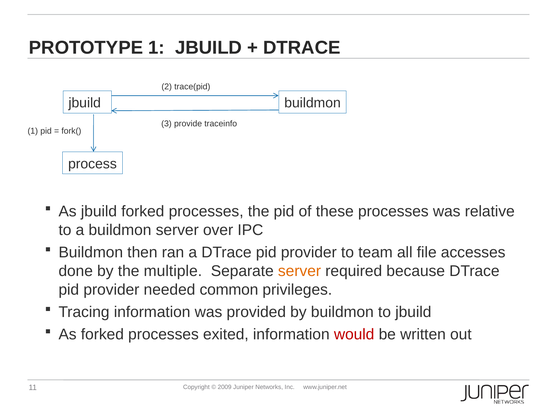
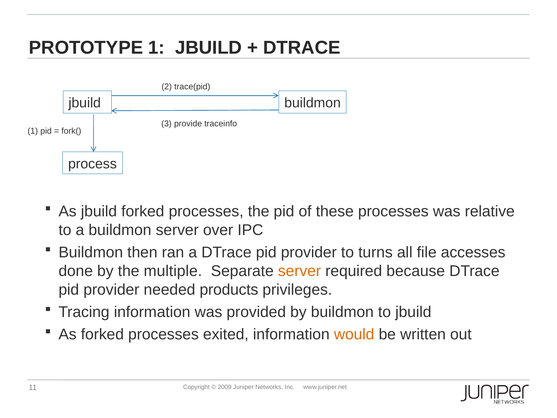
team: team -> turns (375, 252)
common: common -> products (229, 289)
would colour: red -> orange (354, 334)
